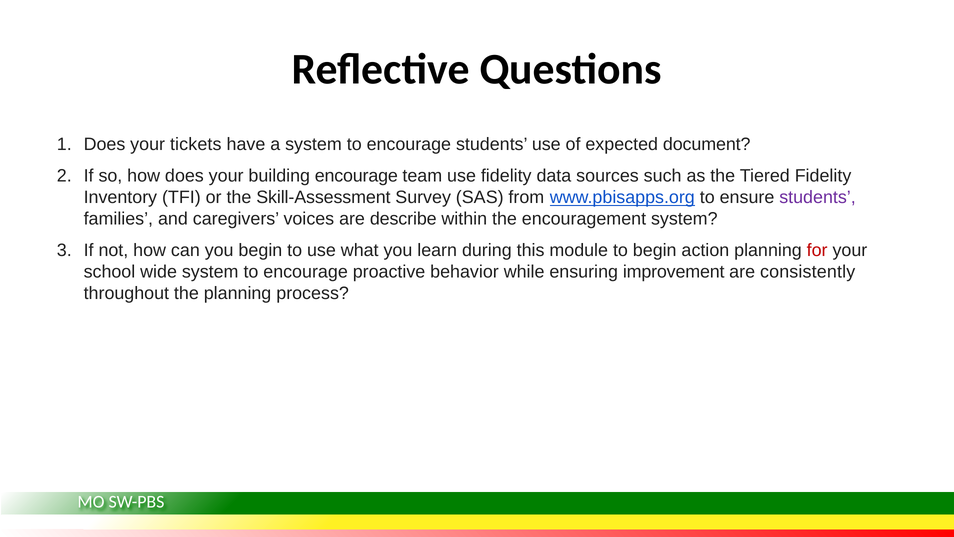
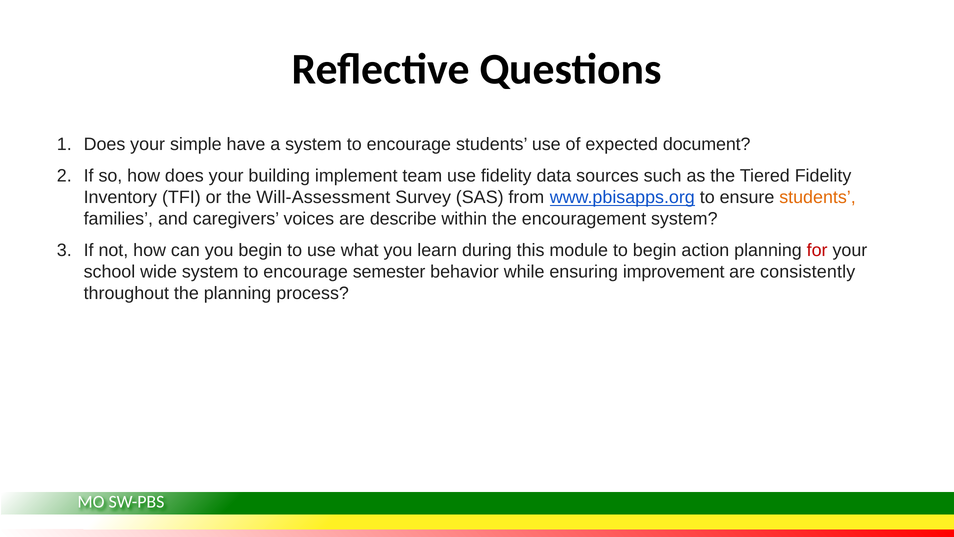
tickets: tickets -> simple (196, 144)
building encourage: encourage -> implement (356, 176)
Skill-Assessment: Skill-Assessment -> Will-Assessment (323, 197)
students colour: purple -> orange (818, 197)
proactive: proactive -> semester (389, 272)
